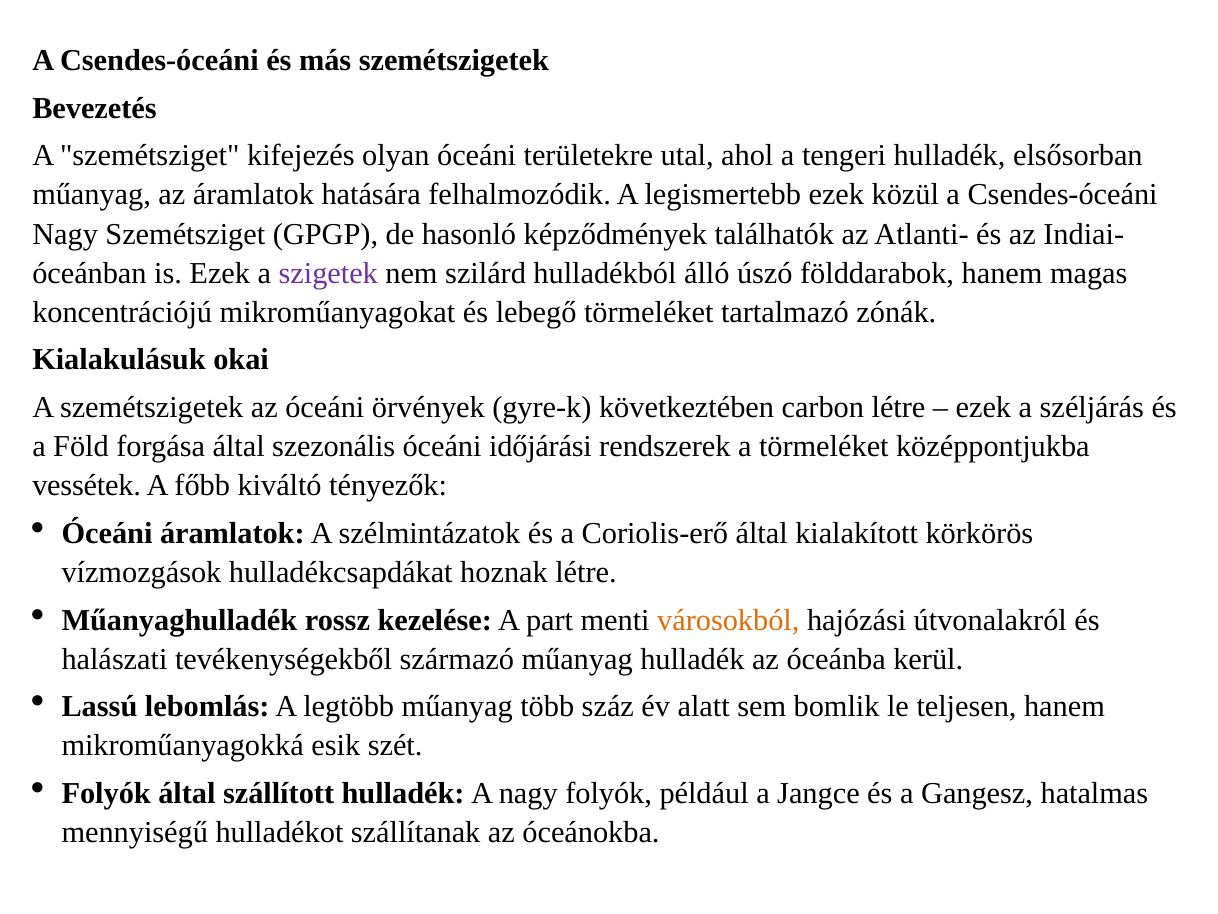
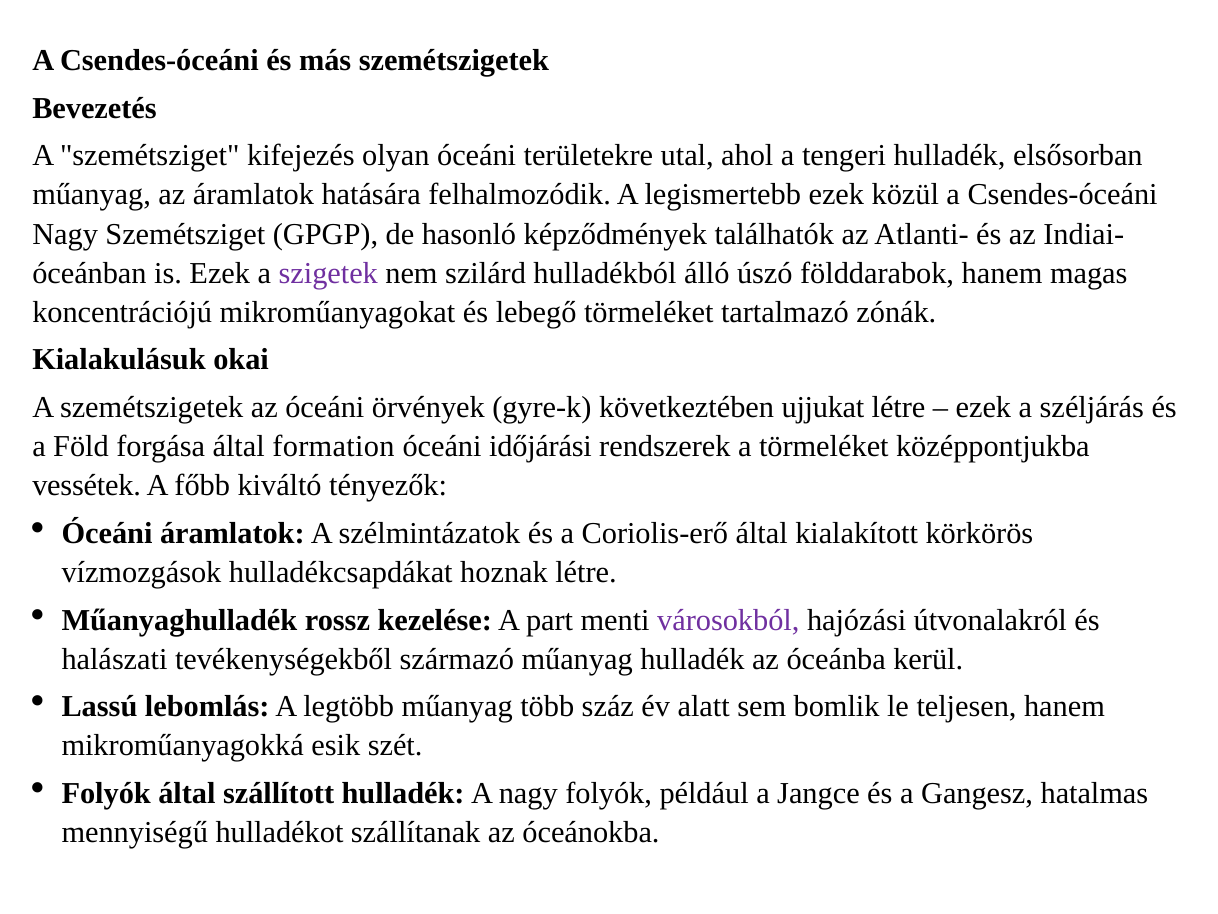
carbon: carbon -> ujjukat (823, 407)
szezonális: szezonális -> formation (333, 446)
városokból colour: orange -> purple (728, 620)
